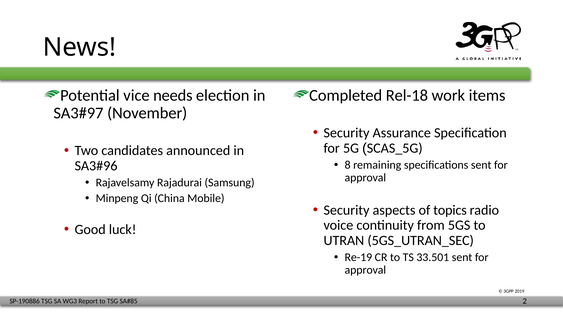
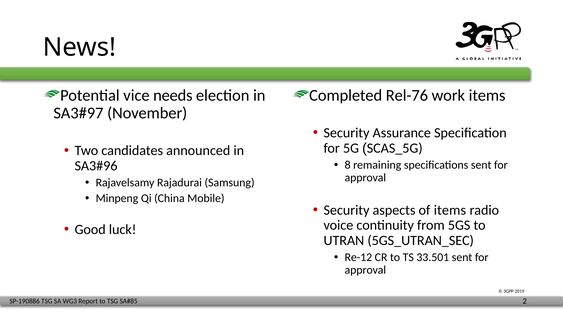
Rel-18: Rel-18 -> Rel-76 (407, 95)
of topics: topics -> items (450, 210)
Re-19: Re-19 -> Re-12 (358, 257)
